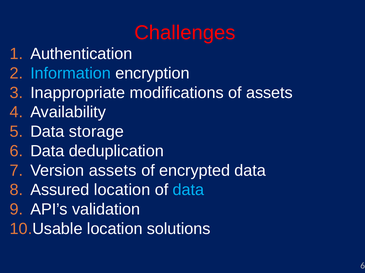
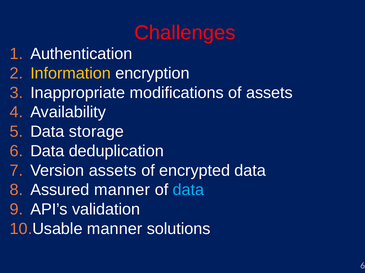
Information colour: light blue -> yellow (71, 74)
Assured location: location -> manner (122, 190)
location: location -> manner (115, 229)
